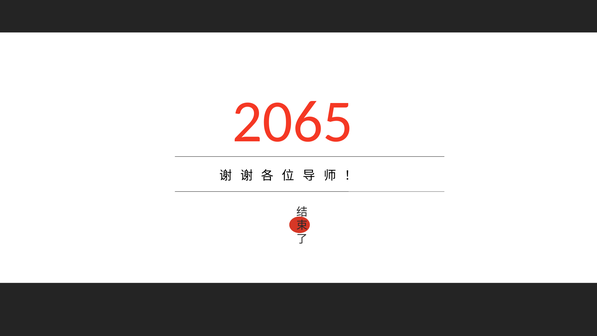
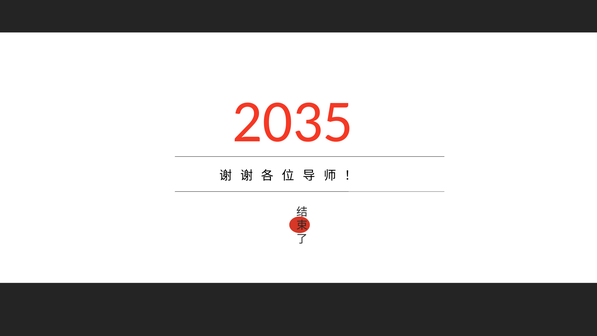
2065: 2065 -> 2035 (293, 122)
